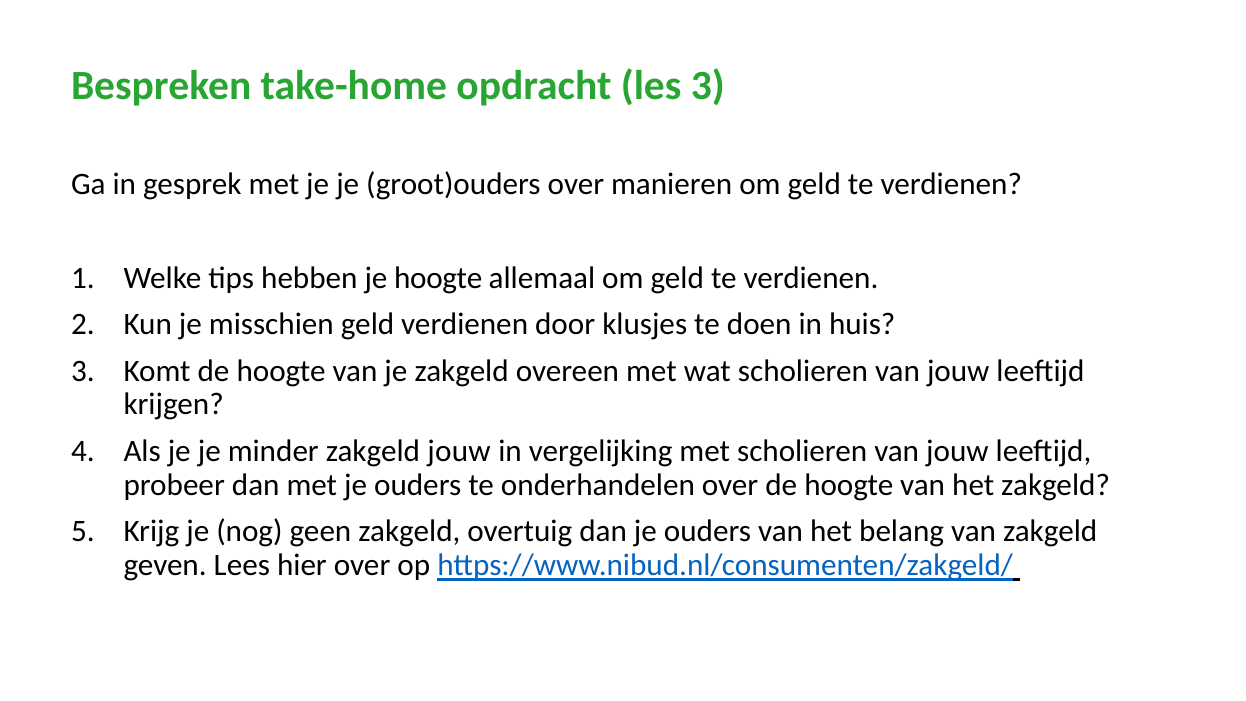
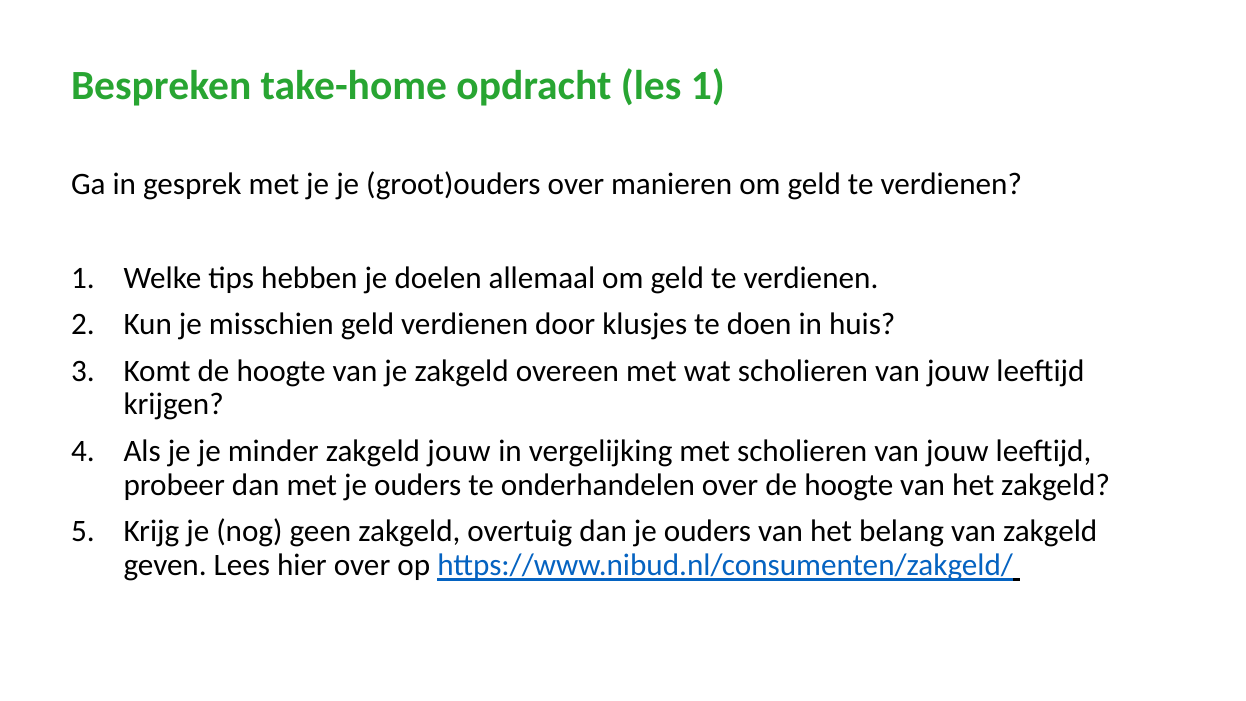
les 3: 3 -> 1 (708, 86)
je hoogte: hoogte -> doelen (438, 278)
